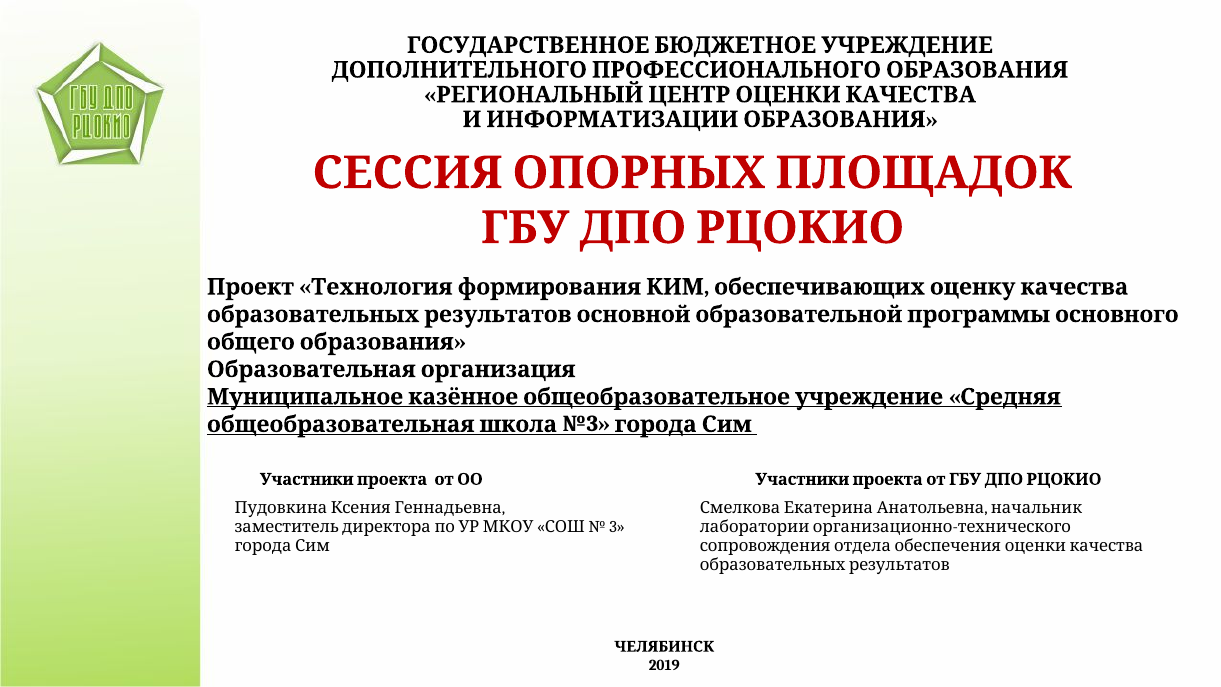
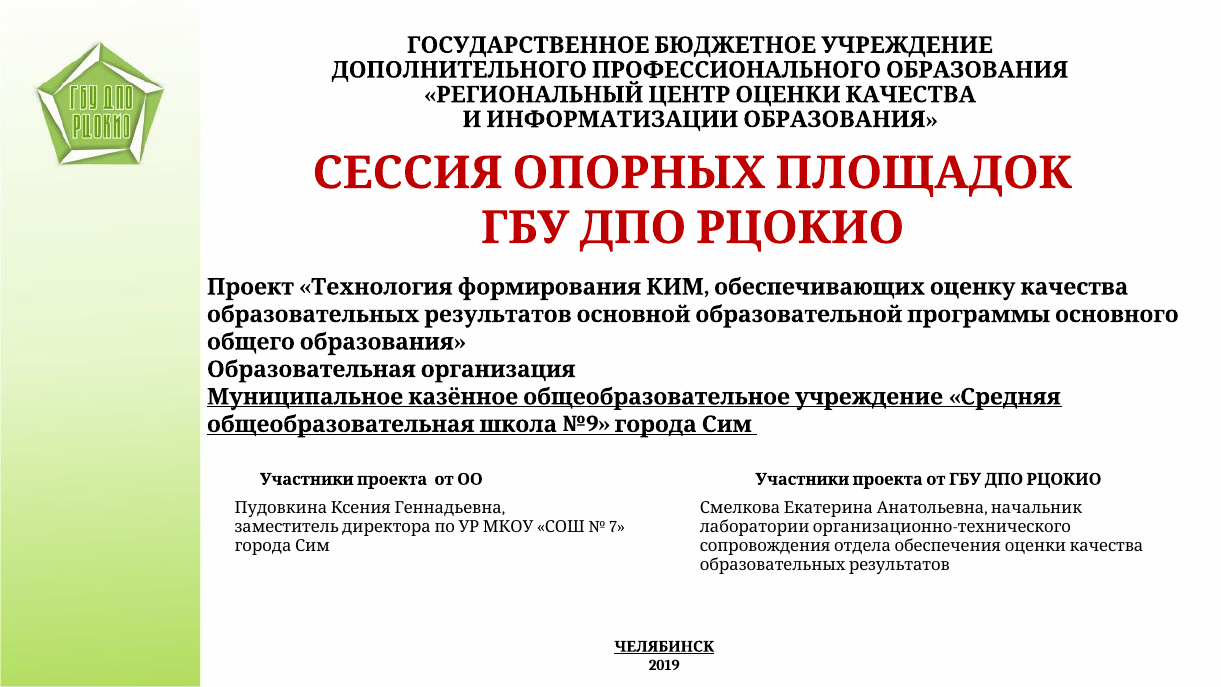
№3: №3 -> №9 (587, 424)
3: 3 -> 7 (617, 527)
ЧЕЛЯБИНСК underline: none -> present (664, 646)
